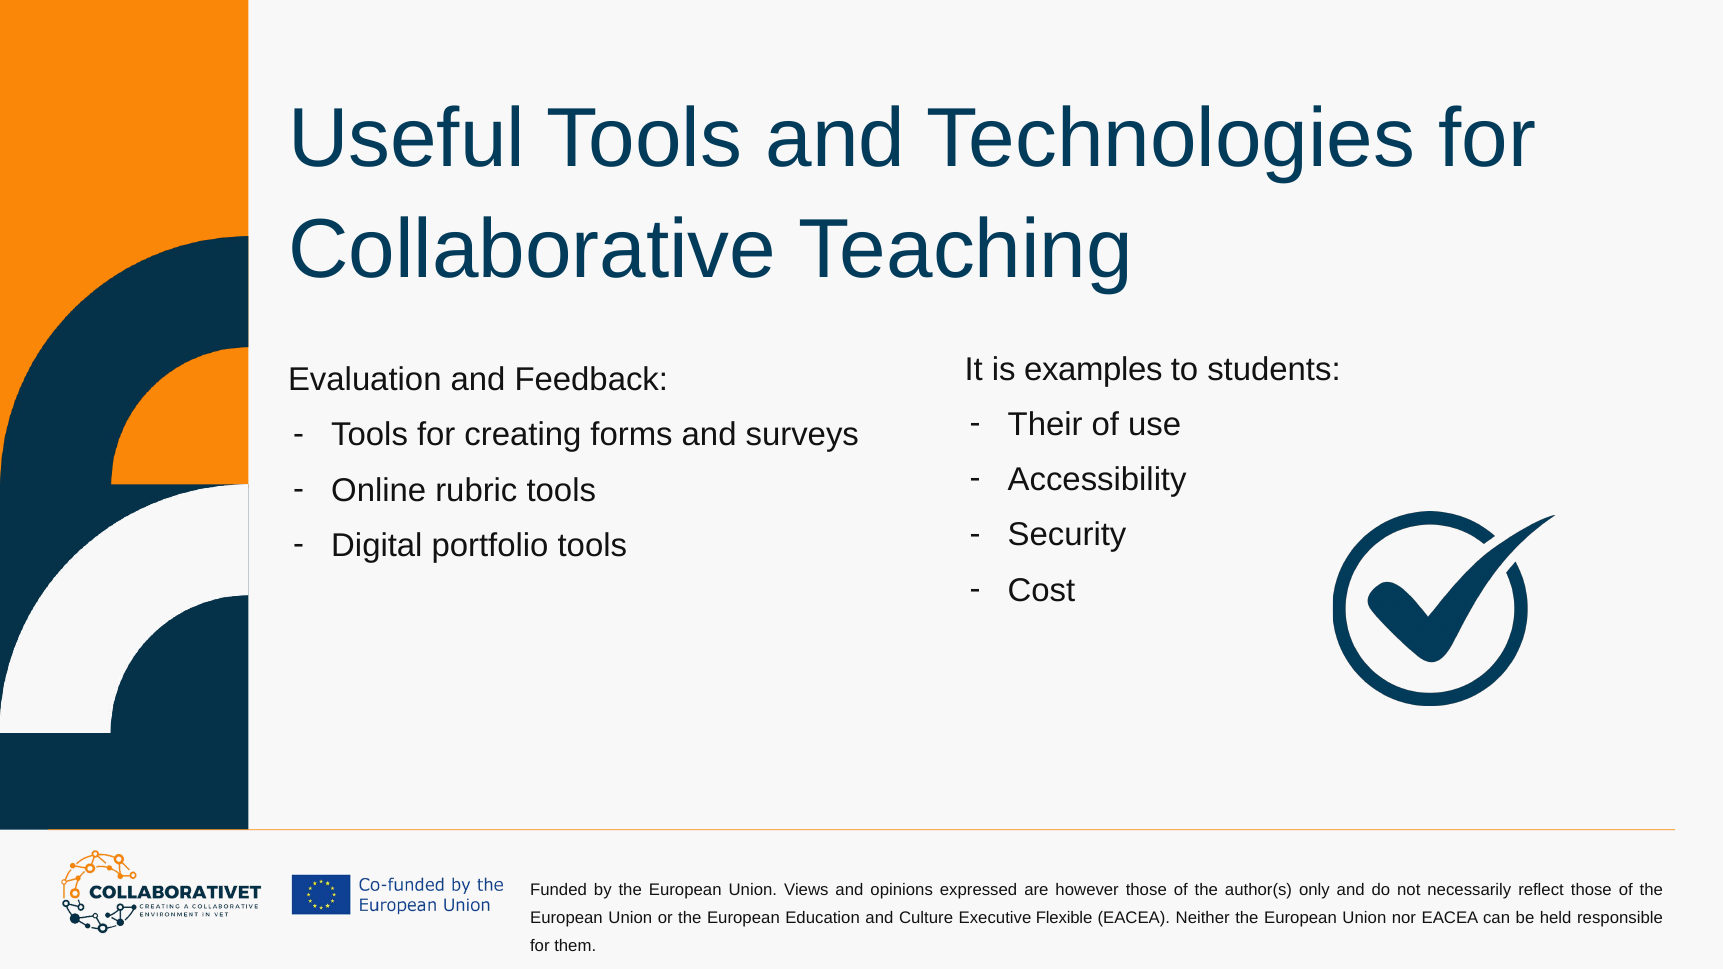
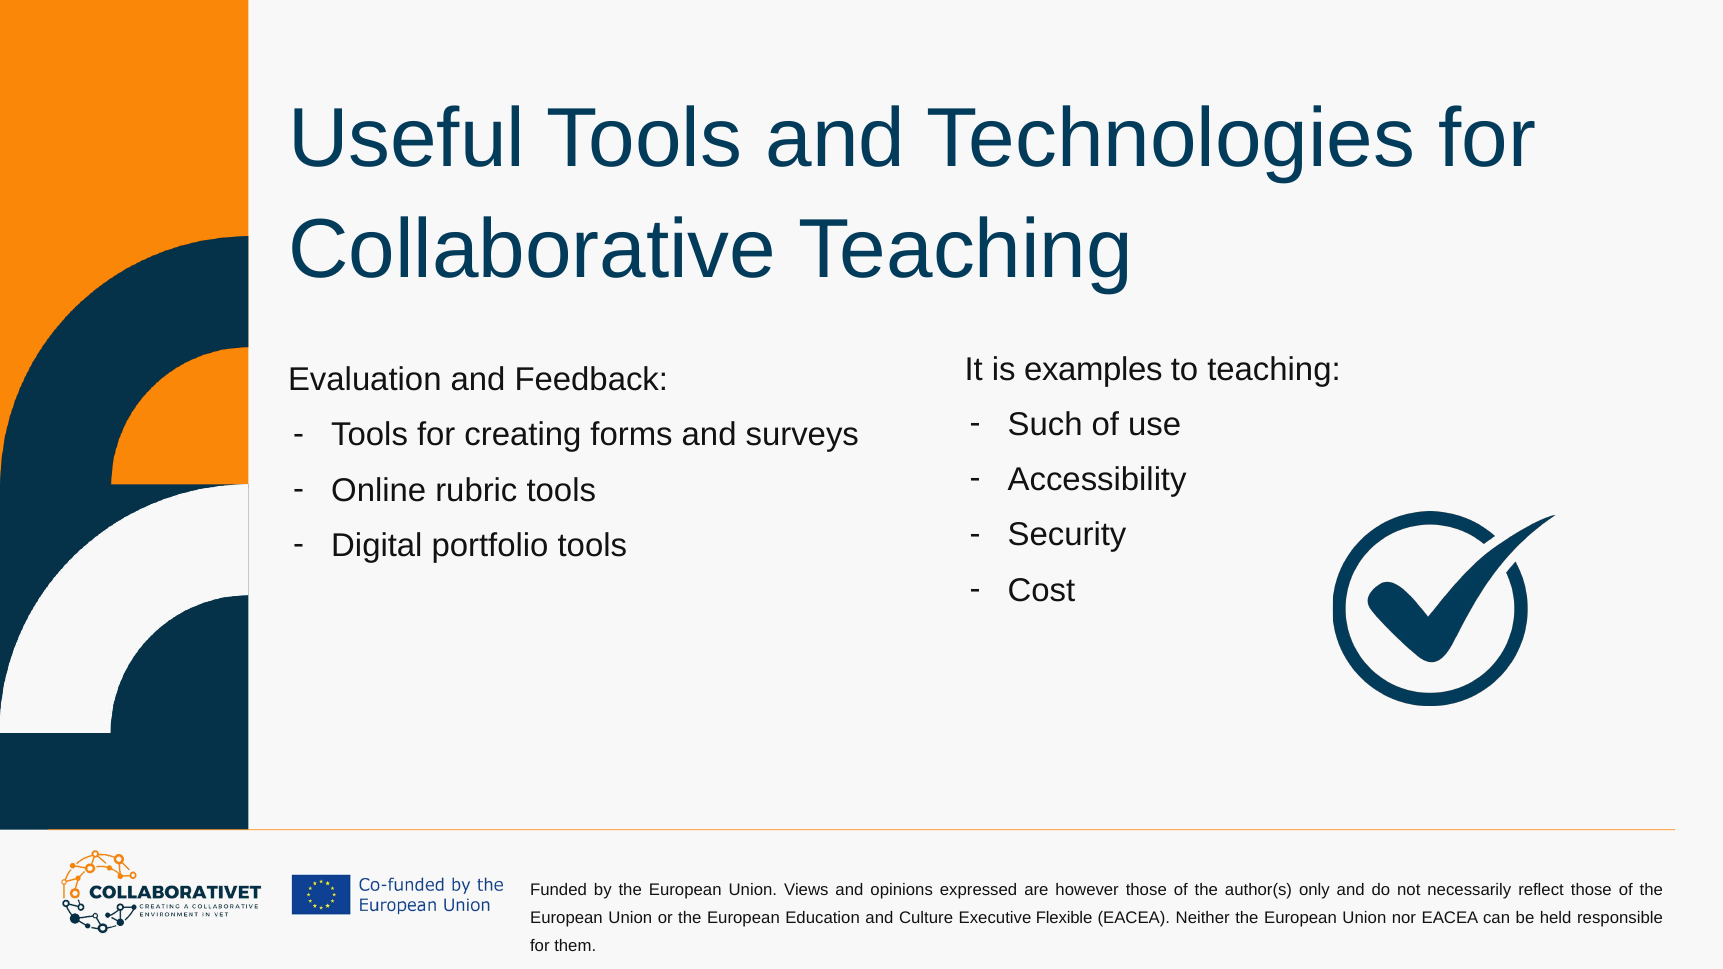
to students: students -> teaching (1274, 369)
Their: Their -> Such (1045, 425)
